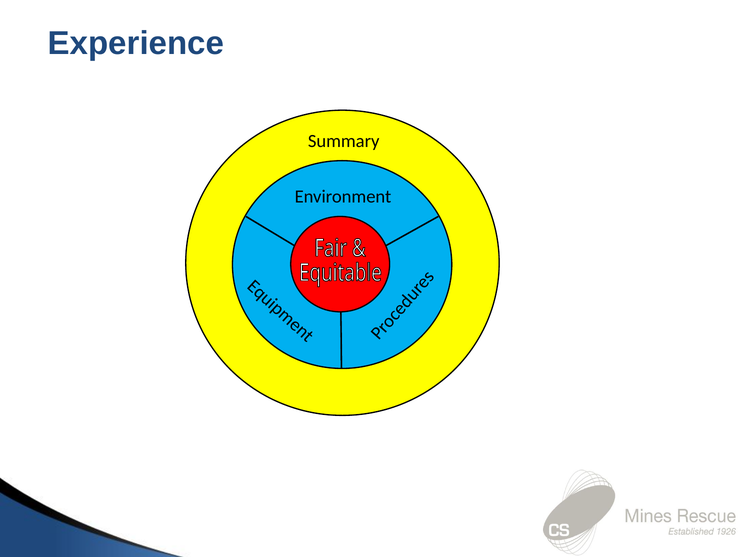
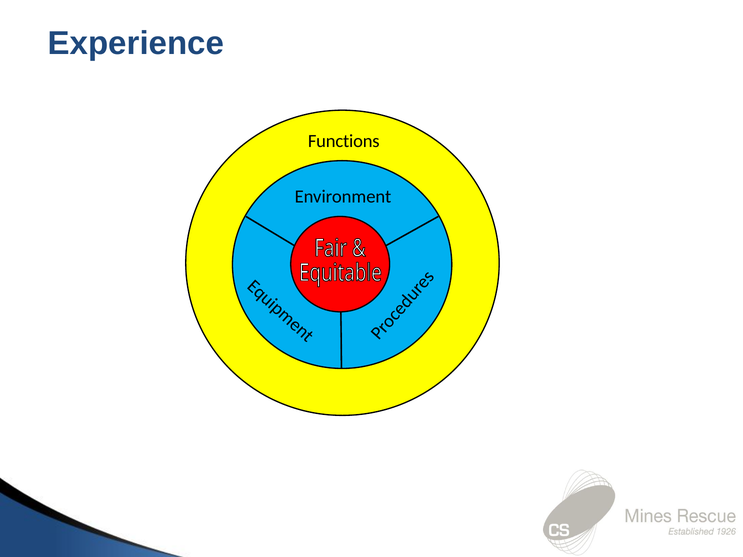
Summary: Summary -> Functions (344, 141)
